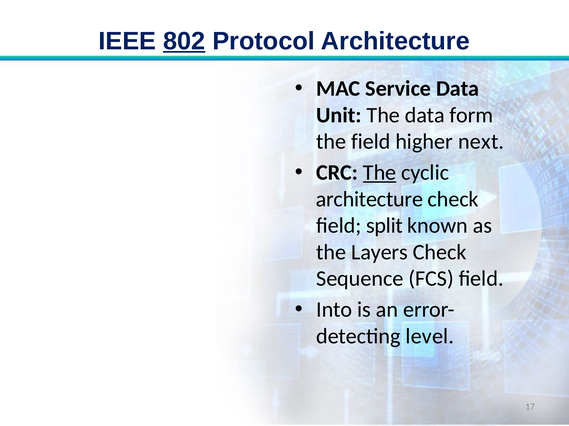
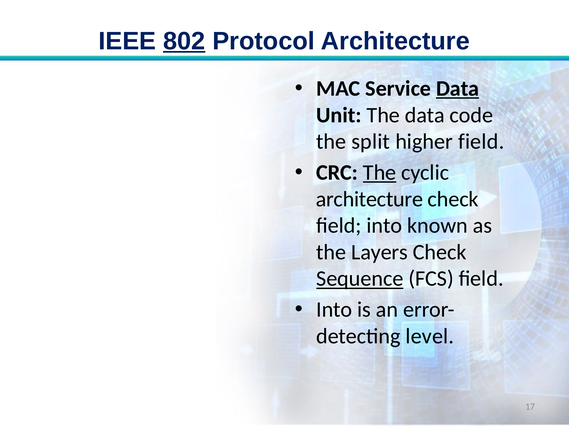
Data underline: none -> present (458, 89)
form: form -> code (471, 115)
the field: field -> split (371, 142)
higher next: next -> field (481, 142)
field split: split -> into (384, 226)
Sequence underline: none -> present (360, 279)
